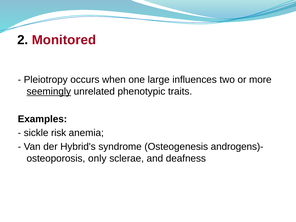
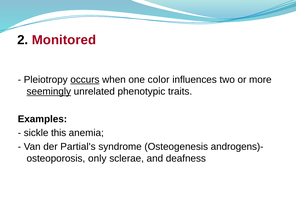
occurs underline: none -> present (85, 80)
large: large -> color (159, 80)
risk: risk -> this (59, 133)
Hybrid's: Hybrid's -> Partial's (78, 147)
